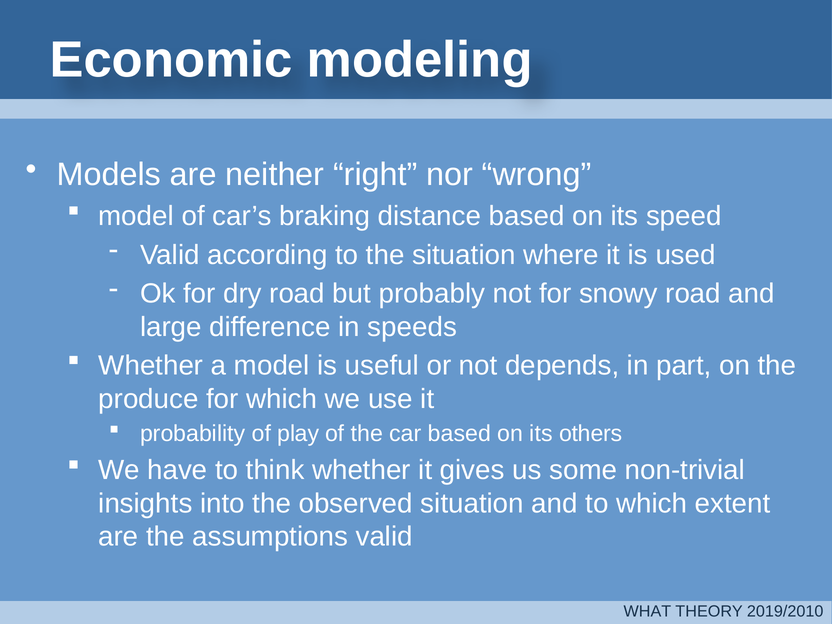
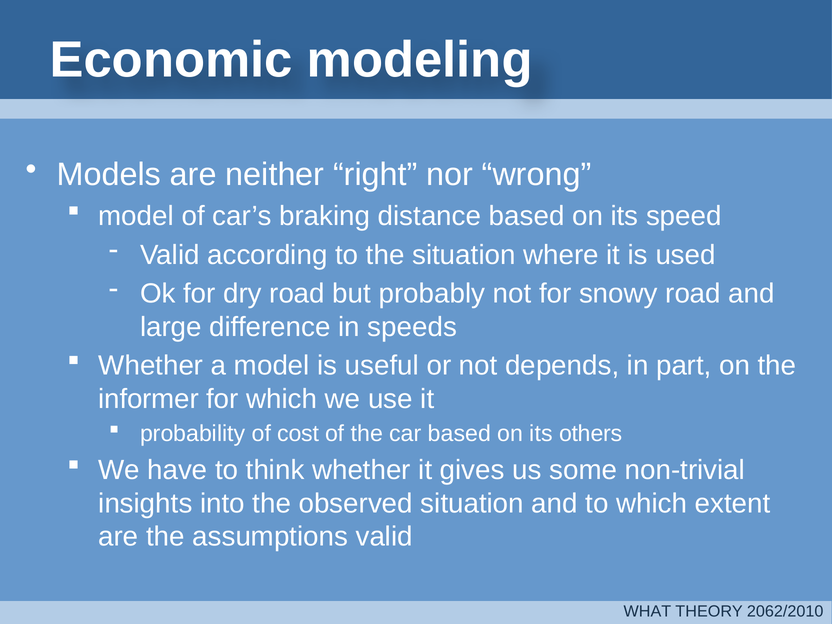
produce: produce -> informer (149, 399)
play: play -> cost (298, 434)
2019/2010: 2019/2010 -> 2062/2010 (785, 611)
